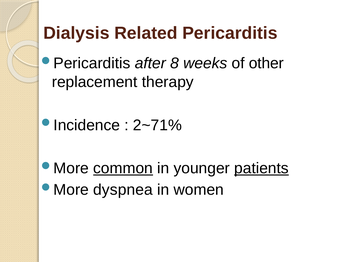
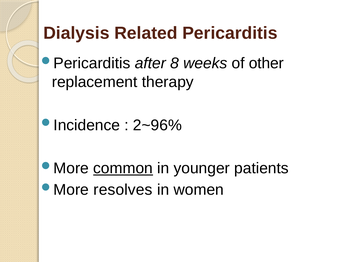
2~71%: 2~71% -> 2~96% (157, 125)
patients underline: present -> none (261, 169)
dyspnea: dyspnea -> resolves (123, 190)
